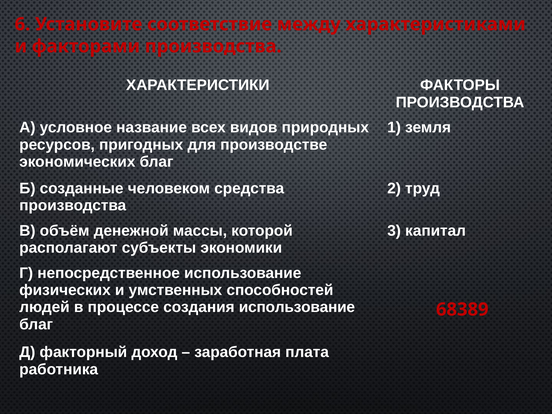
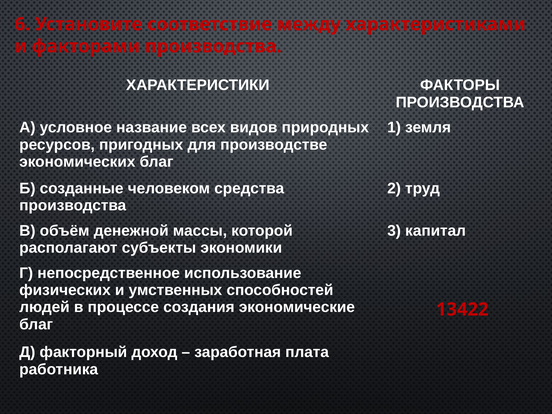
создания использование: использование -> экономические (297, 307)
68389: 68389 -> 13422 (462, 309)
